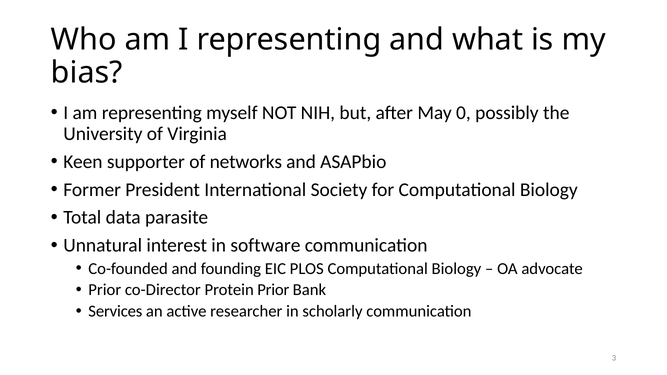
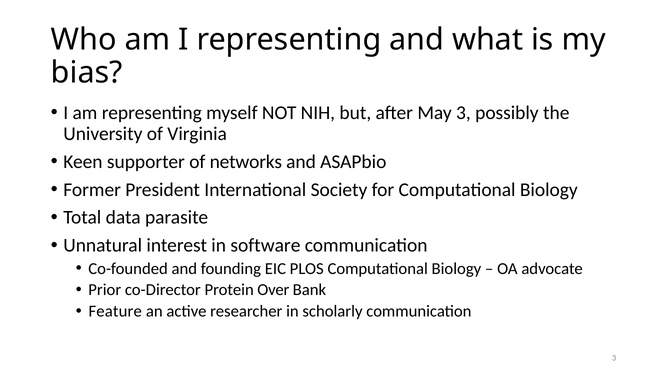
May 0: 0 -> 3 (463, 113)
Protein Prior: Prior -> Over (273, 290)
Services: Services -> Feature (115, 312)
